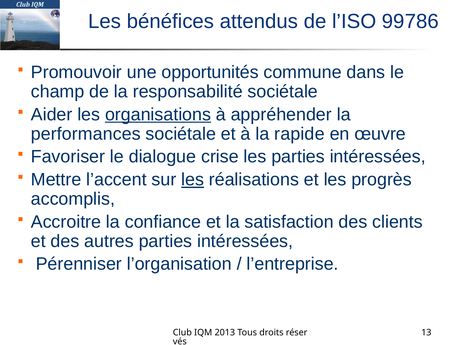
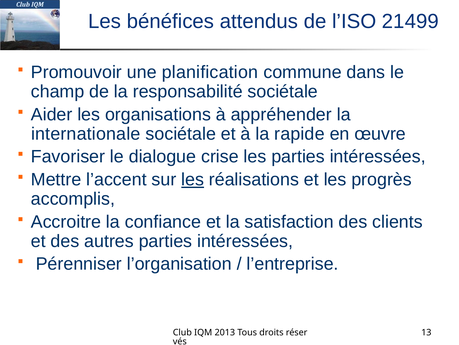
99786: 99786 -> 21499 (410, 21)
opportunités: opportunités -> planification (210, 72)
organisations underline: present -> none (158, 114)
performances: performances -> internationale (86, 134)
